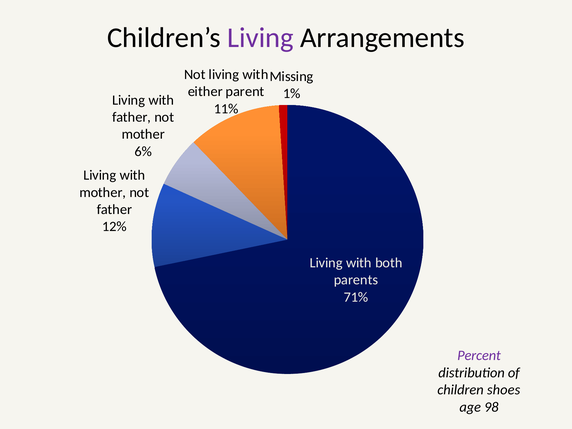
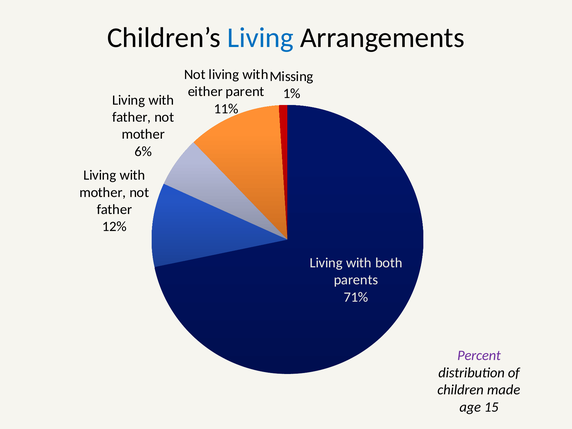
Living colour: purple -> blue (260, 38)
shoes: shoes -> made (504, 390)
98: 98 -> 15 (491, 407)
